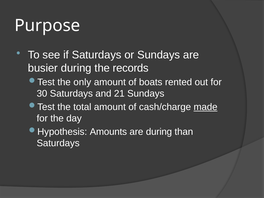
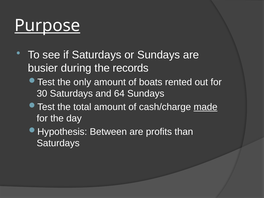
Purpose underline: none -> present (47, 26)
21: 21 -> 64 (119, 94)
Amounts: Amounts -> Between (108, 132)
are during: during -> profits (159, 132)
